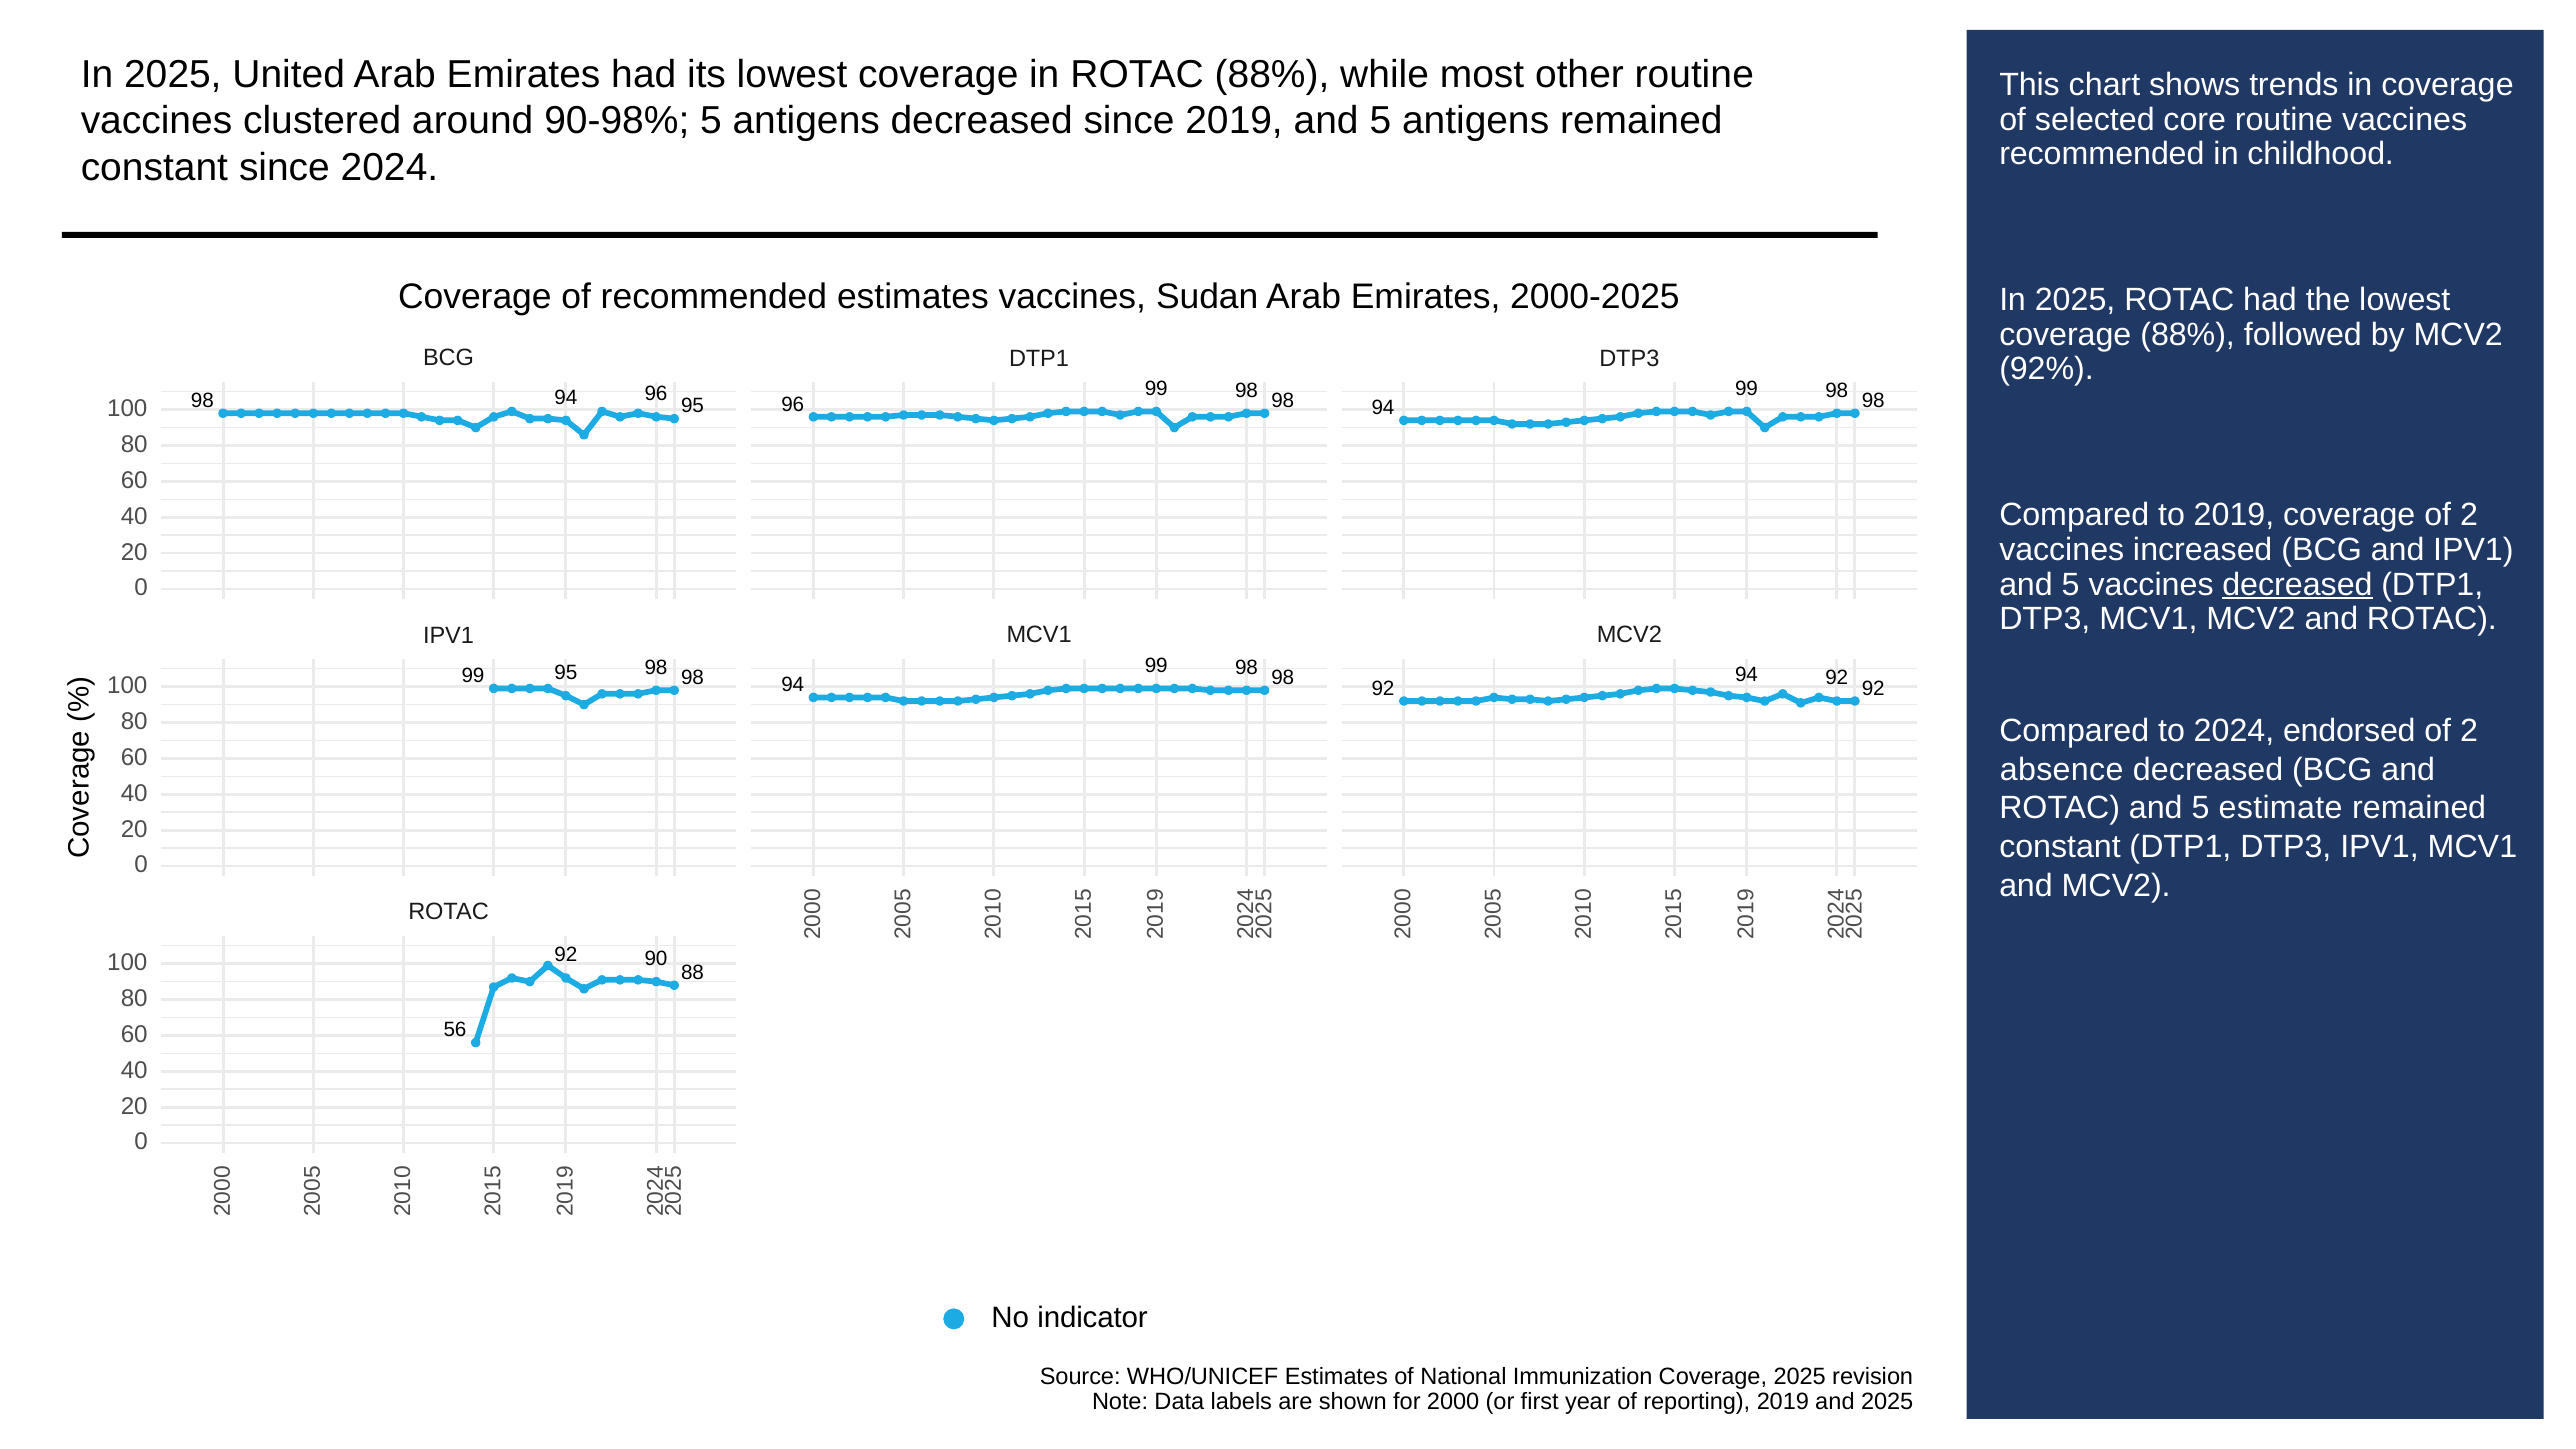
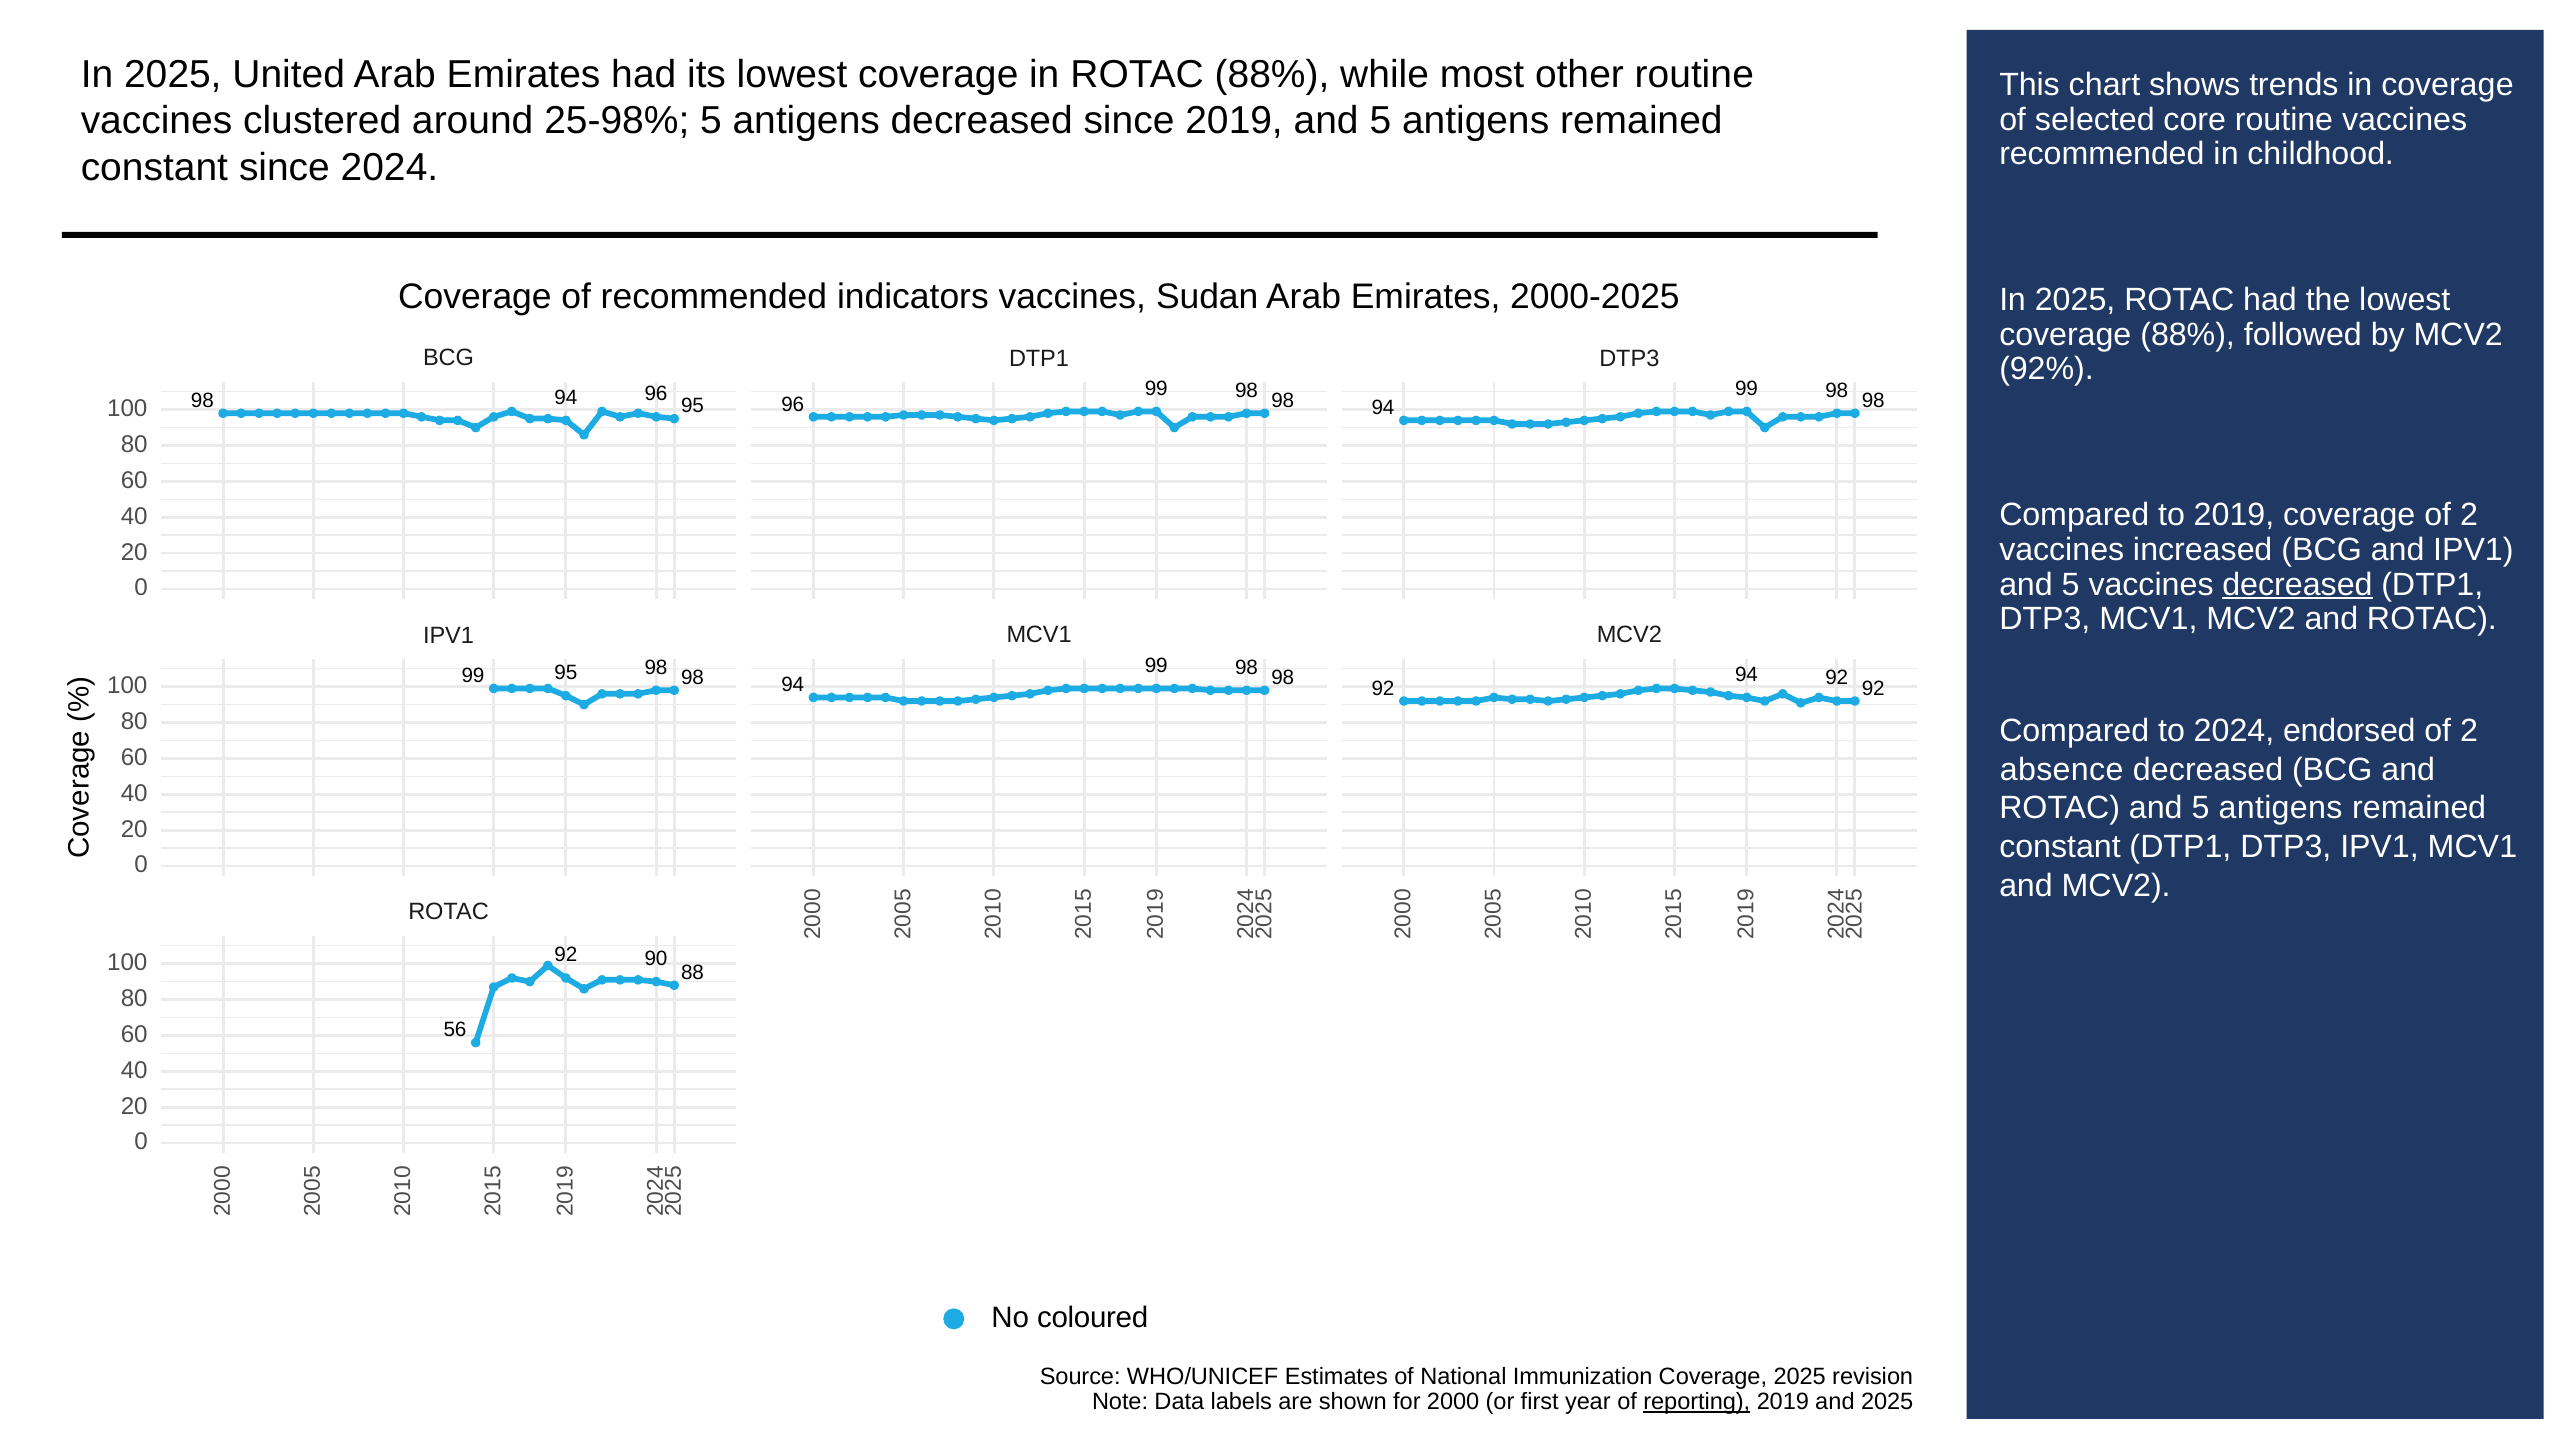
90-98%: 90-98% -> 25-98% (617, 121)
recommended estimates: estimates -> indicators (913, 297)
ROTAC and 5 estimate: estimate -> antigens (2281, 808)
indicator: indicator -> coloured (1093, 1318)
reporting underline: none -> present (1697, 1402)
